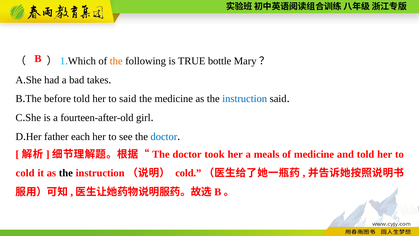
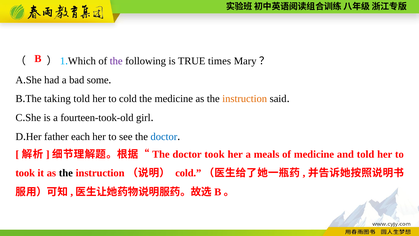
the colour: orange -> purple (116, 61)
bottle: bottle -> times (220, 61)
takes: takes -> some (98, 80)
before: before -> taking (57, 99)
to said: said -> cold (128, 99)
instruction colour: blue -> orange (245, 99)
fourteen-after-old: fourteen-after-old -> fourteen-took-old (97, 118)
cold: cold -> took (25, 173)
